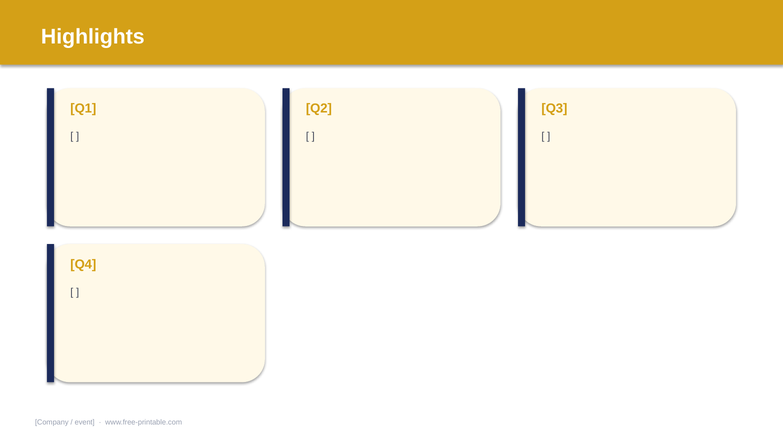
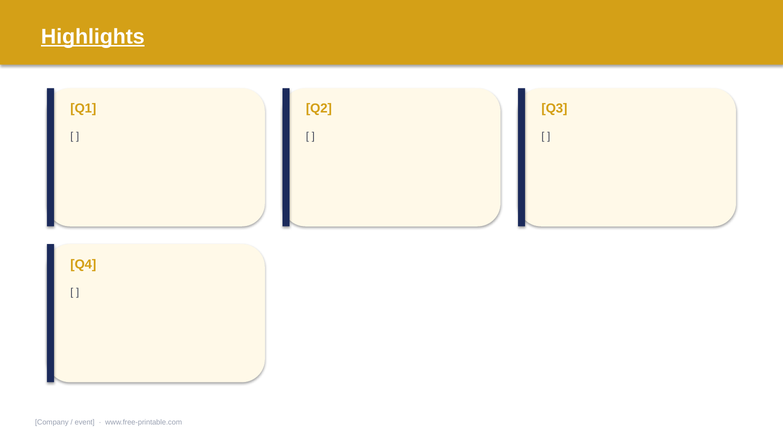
Highlights underline: none -> present (93, 37)
